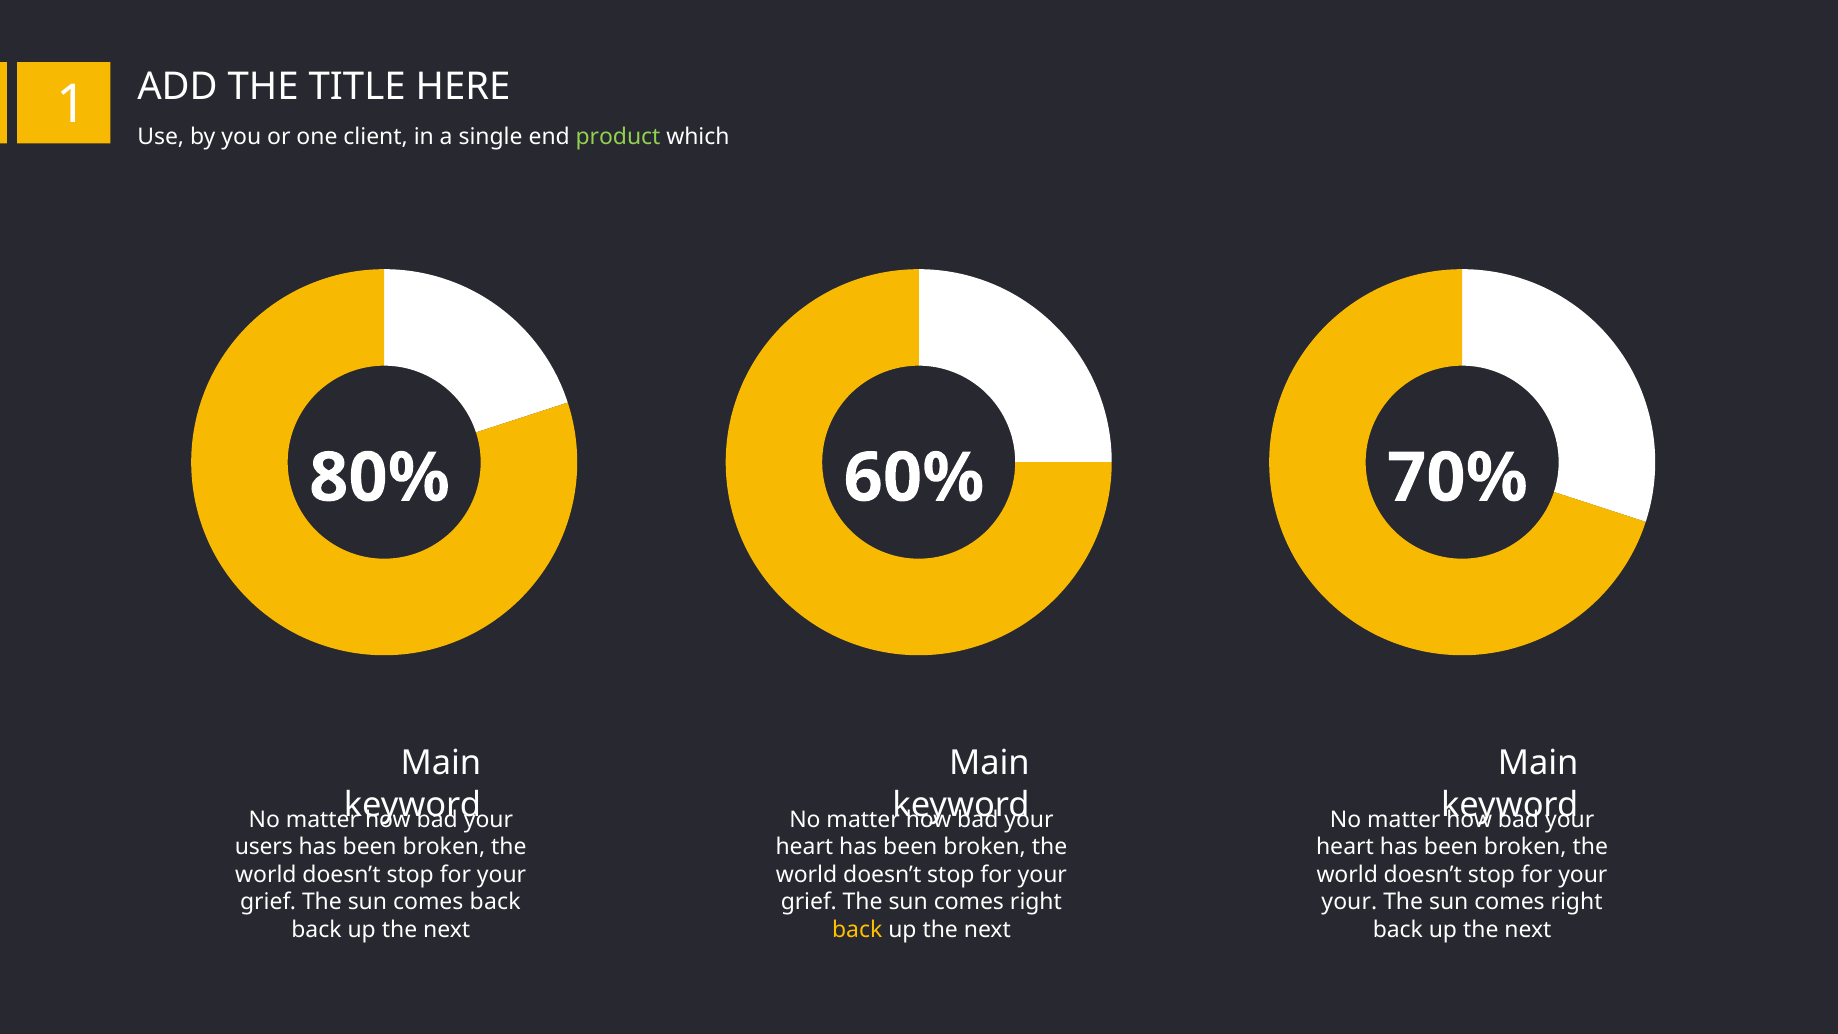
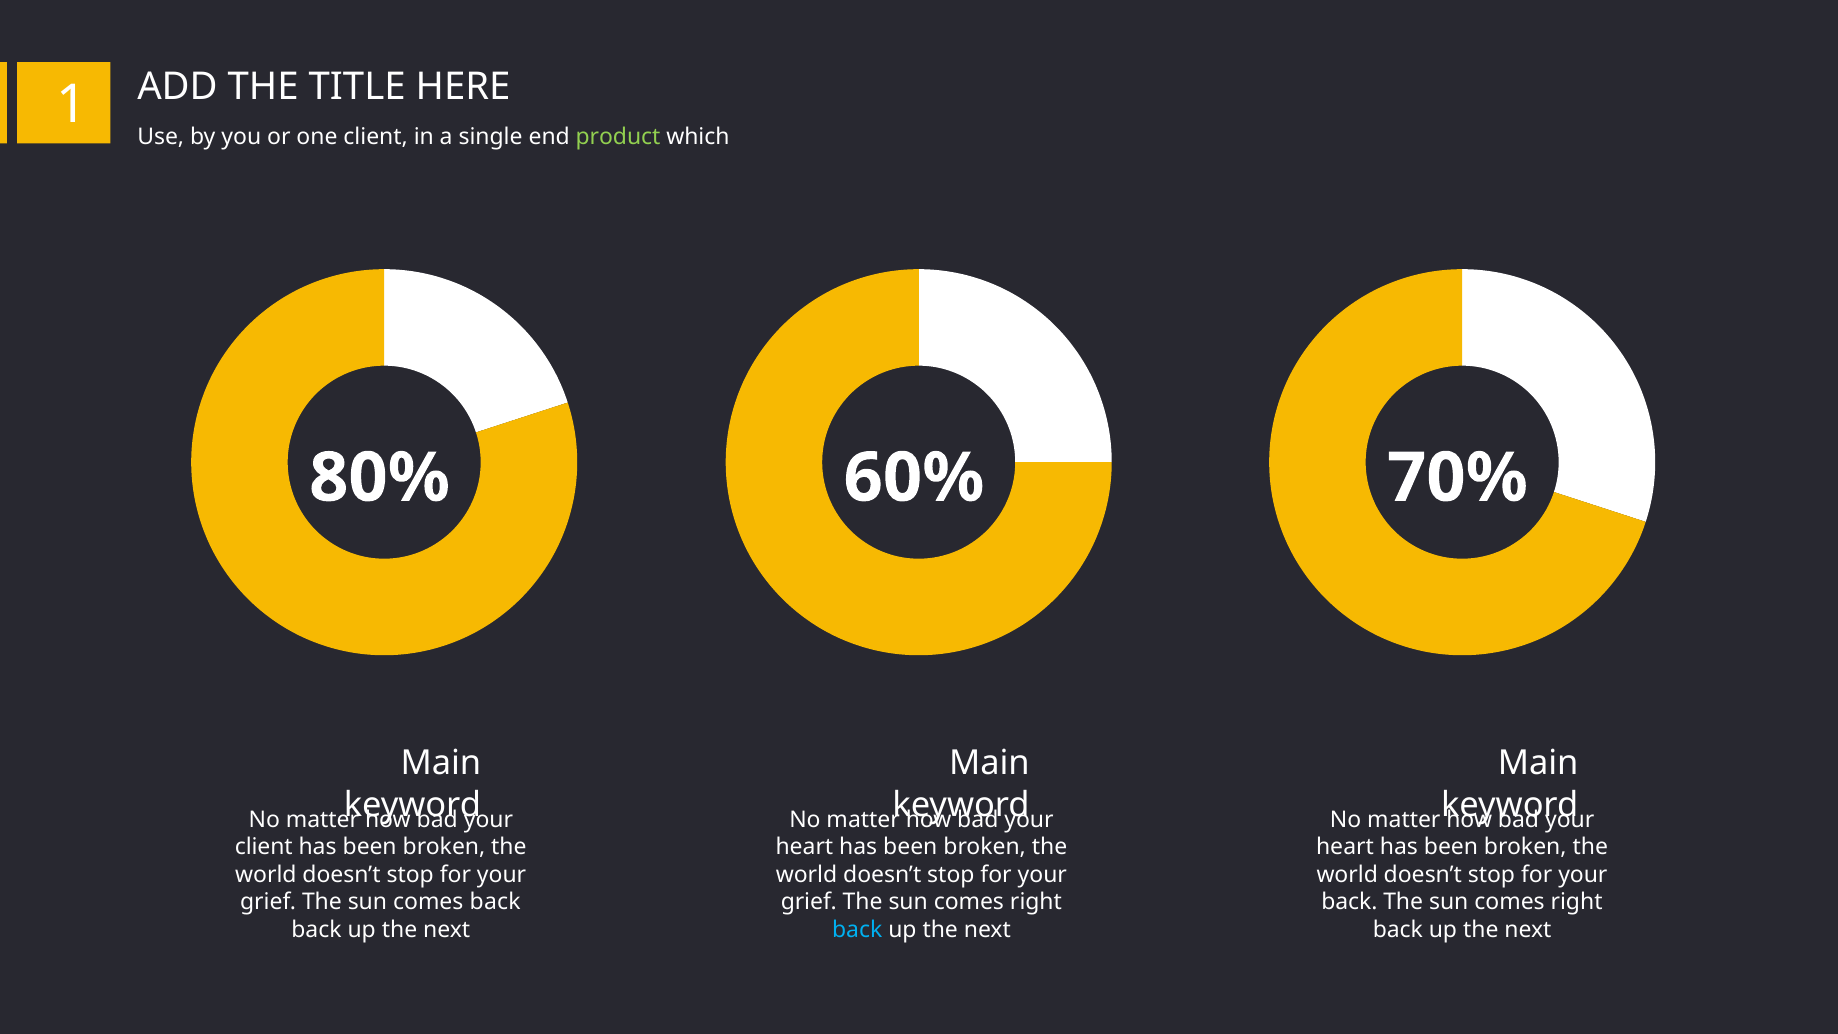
users: users -> client (264, 847)
your: your -> back (1349, 902)
back colour: yellow -> light blue (857, 930)
